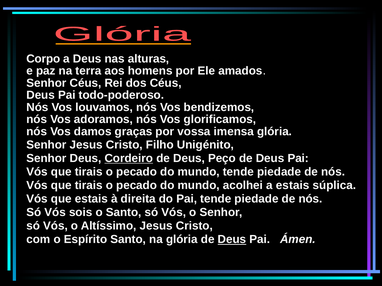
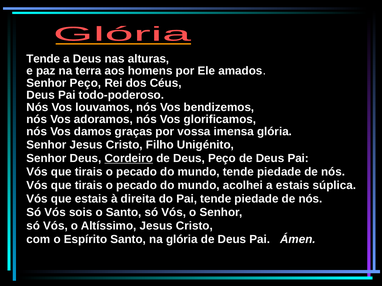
Corpo: Corpo -> Tende (43, 59)
Senhor Céus: Céus -> Peço (85, 83)
Deus underline: present -> none (232, 240)
